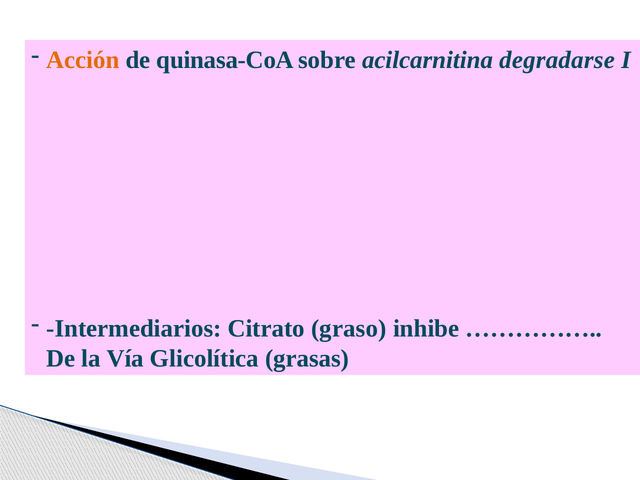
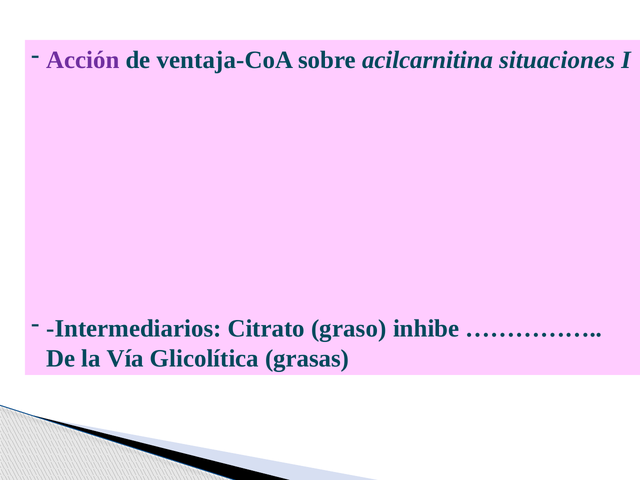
Acción colour: orange -> purple (83, 60)
quinasa-CoA: quinasa-CoA -> ventaja-CoA (225, 60)
degradarse: degradarse -> situaciones (557, 60)
